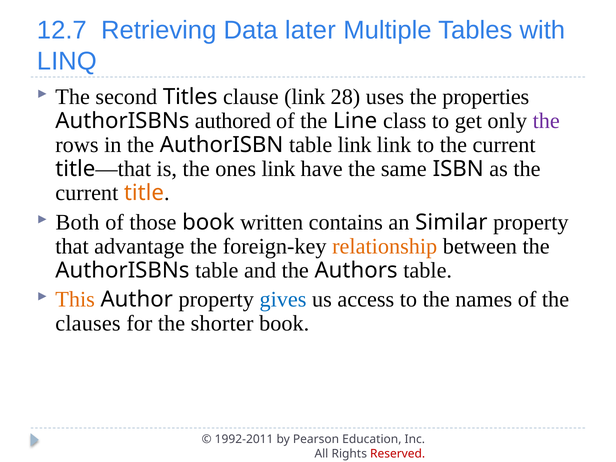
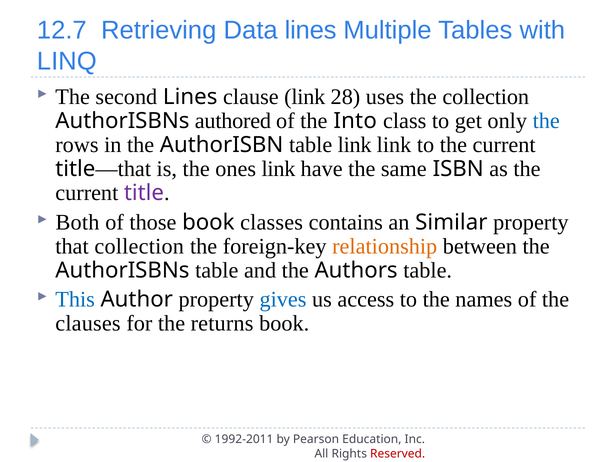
Data later: later -> lines (311, 30)
second Titles: Titles -> Lines (190, 97)
the properties: properties -> collection (486, 97)
Line: Line -> Into (355, 121)
the colour: purple -> blue (546, 121)
title colour: orange -> purple (144, 193)
written: written -> classes (272, 222)
that advantage: advantage -> collection (139, 246)
This colour: orange -> blue (75, 299)
shorter: shorter -> returns (222, 323)
